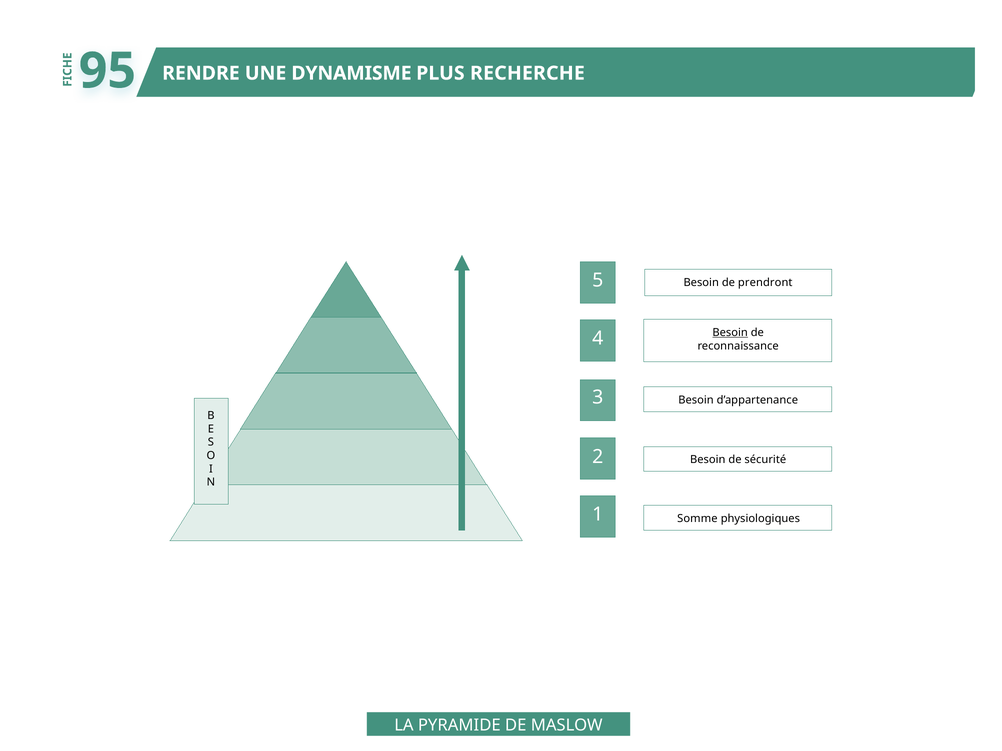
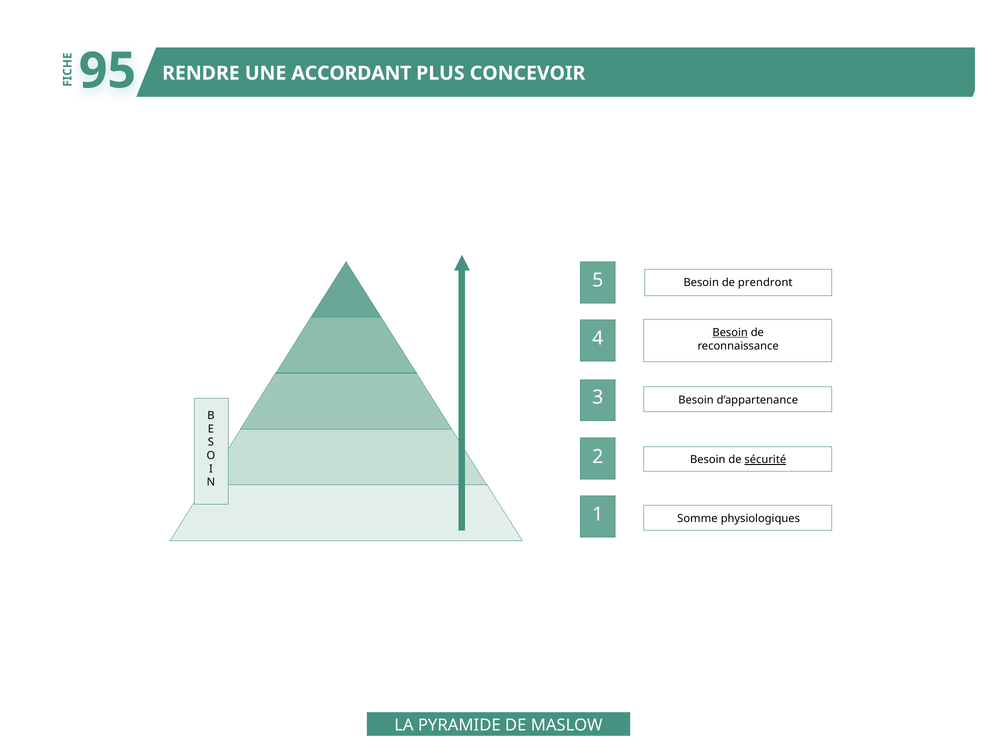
DYNAMISME: DYNAMISME -> ACCORDANT (351, 73)
RECHERCHE: RECHERCHE -> CONCEVOIR (528, 73)
sécurité underline: none -> present (765, 460)
